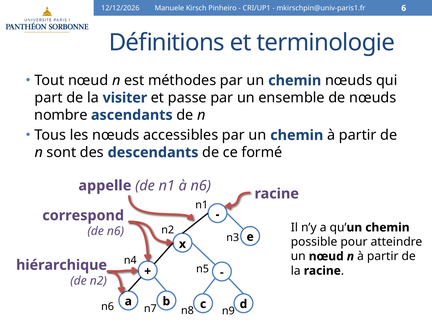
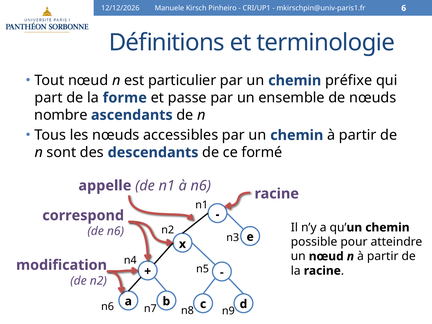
méthodes: méthodes -> particulier (182, 81)
chemin nœuds: nœuds -> préfixe (349, 81)
visiter: visiter -> forme (125, 98)
hiérarchique: hiérarchique -> modification (62, 265)
